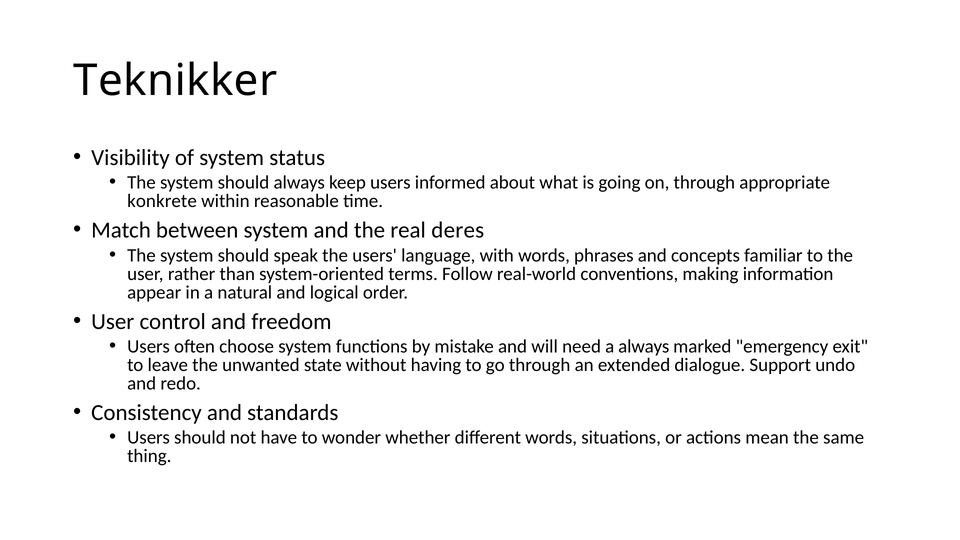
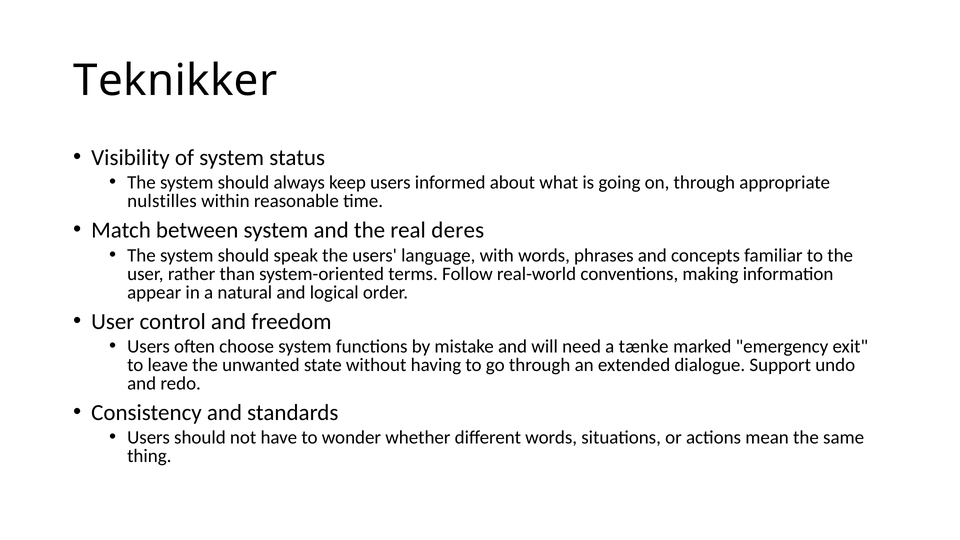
konkrete: konkrete -> nulstilles (162, 201)
a always: always -> tænke (644, 347)
